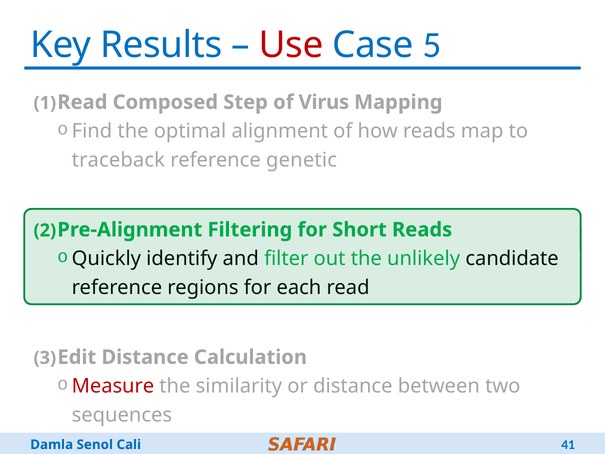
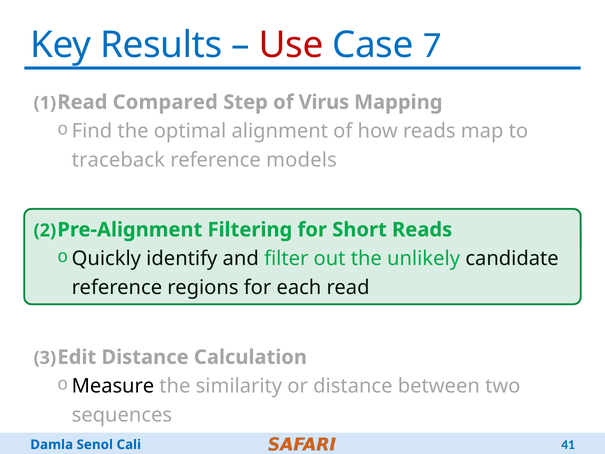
5: 5 -> 7 (432, 45)
Composed: Composed -> Compared (165, 102)
genetic: genetic -> models (302, 160)
Measure colour: red -> black (113, 386)
